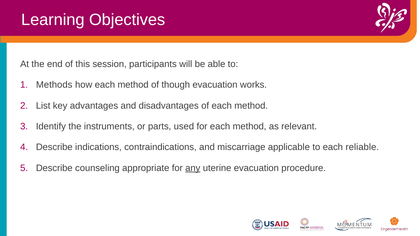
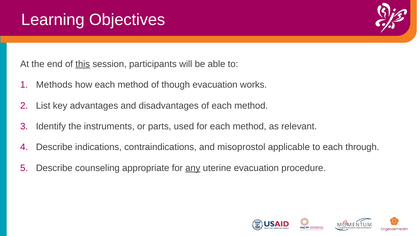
this underline: none -> present (83, 64)
miscarriage: miscarriage -> misoprostol (241, 147)
reliable: reliable -> through (362, 147)
